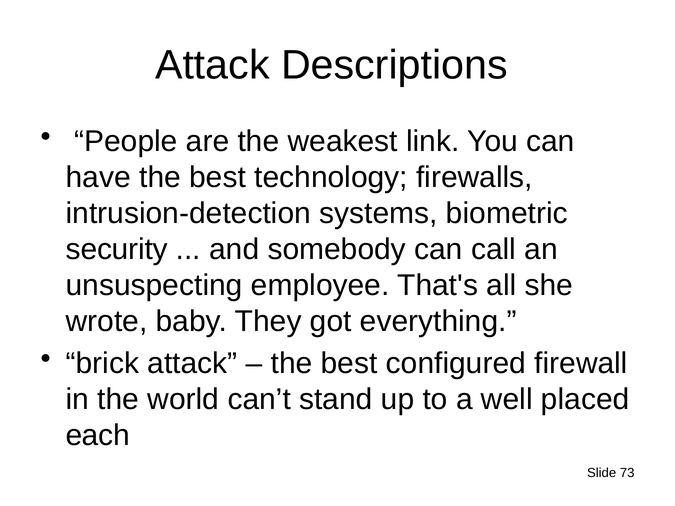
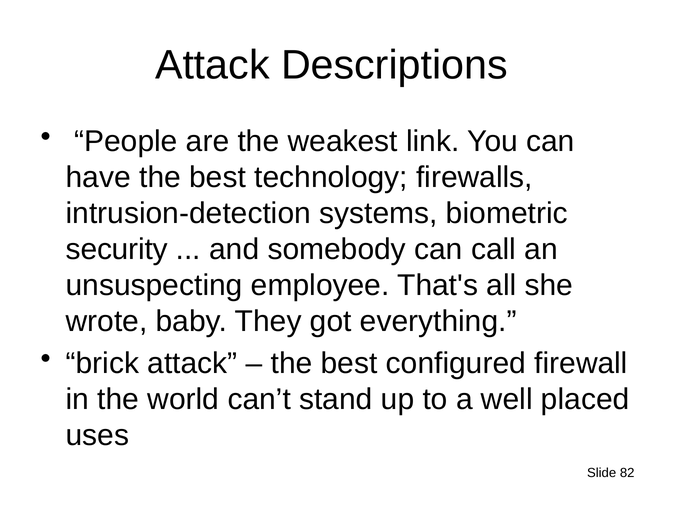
each: each -> uses (97, 436)
73: 73 -> 82 (627, 473)
